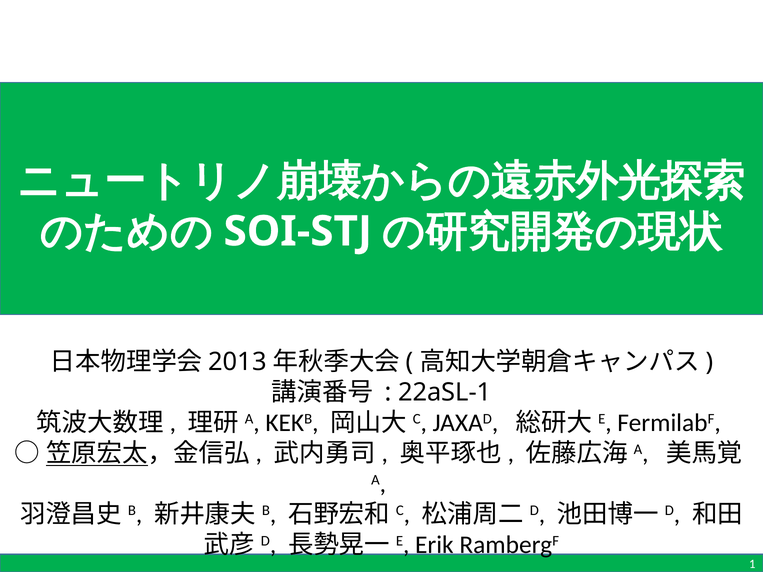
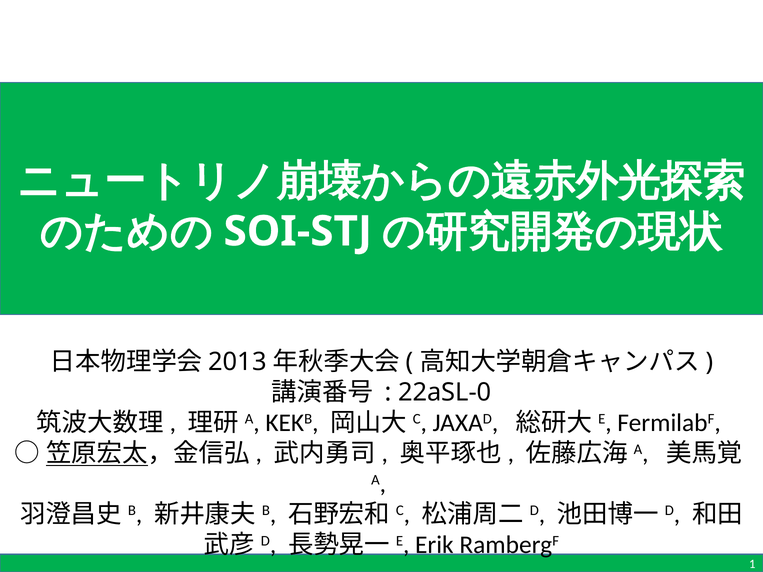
22aSL-1: 22aSL-1 -> 22aSL-0 (445, 393)
